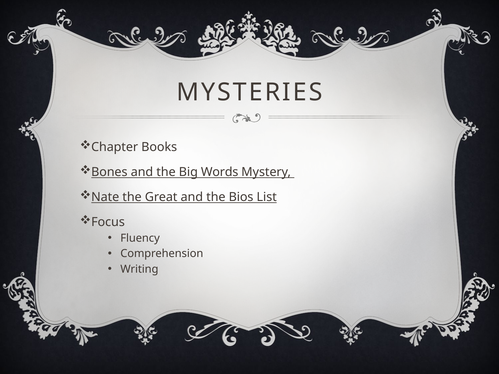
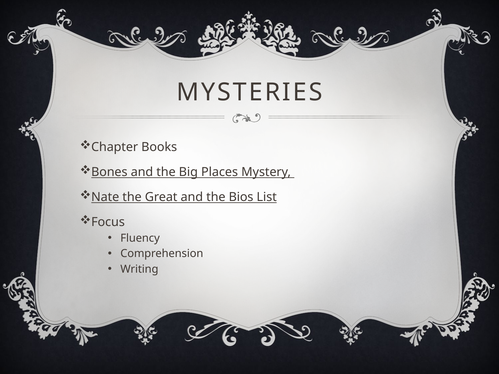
Words: Words -> Places (220, 172)
